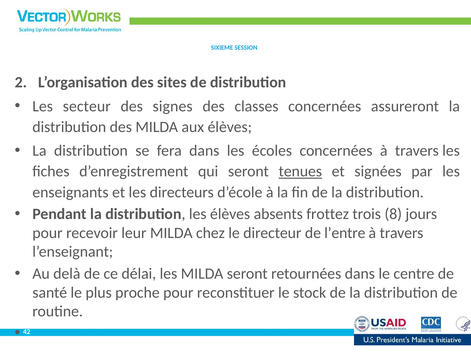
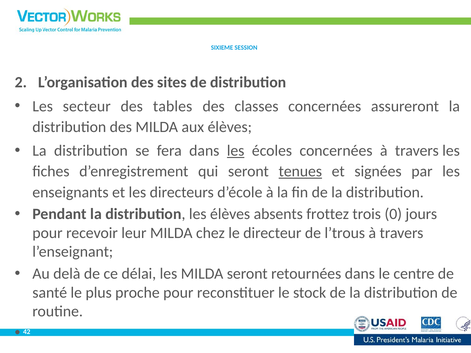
signes: signes -> tables (173, 106)
les underline: none -> present (236, 151)
8: 8 -> 0 (393, 214)
l’entre: l’entre -> l’trous (345, 233)
